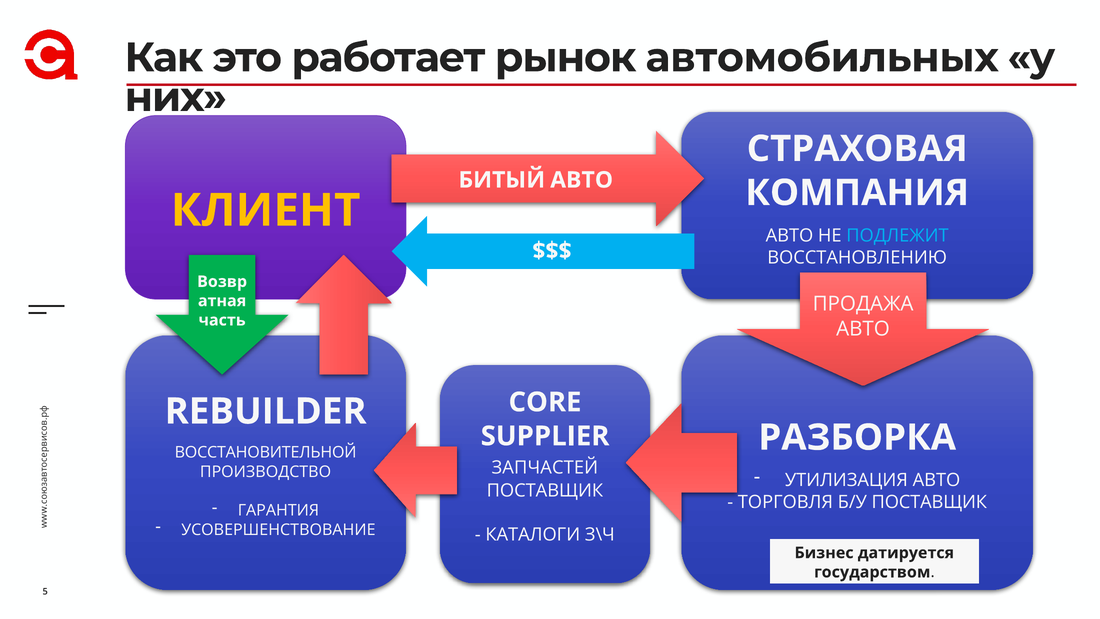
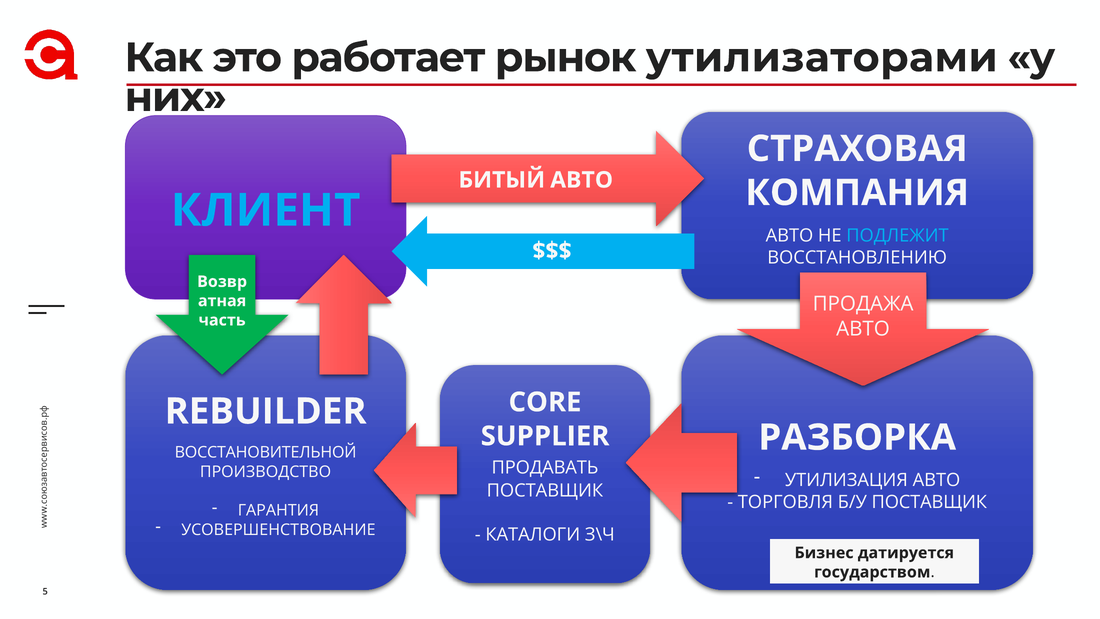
автомобильных: автомобильных -> утилизаторами (822, 58)
КЛИЕНТ colour: yellow -> light blue (266, 210)
ЗАПЧАСТЕЙ: ЗАПЧАСТЕЙ -> ПРОДАВАТЬ (545, 467)
